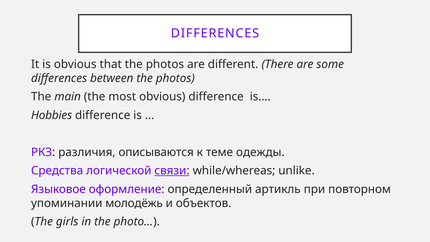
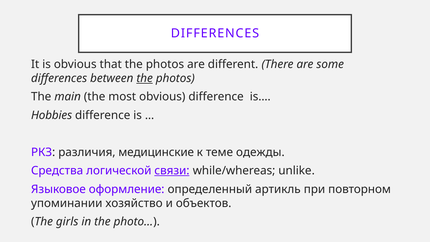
the underline: none -> present (145, 78)
описываются: описываются -> медицинские (156, 152)
молодёжь: молодёжь -> хозяйство (134, 203)
